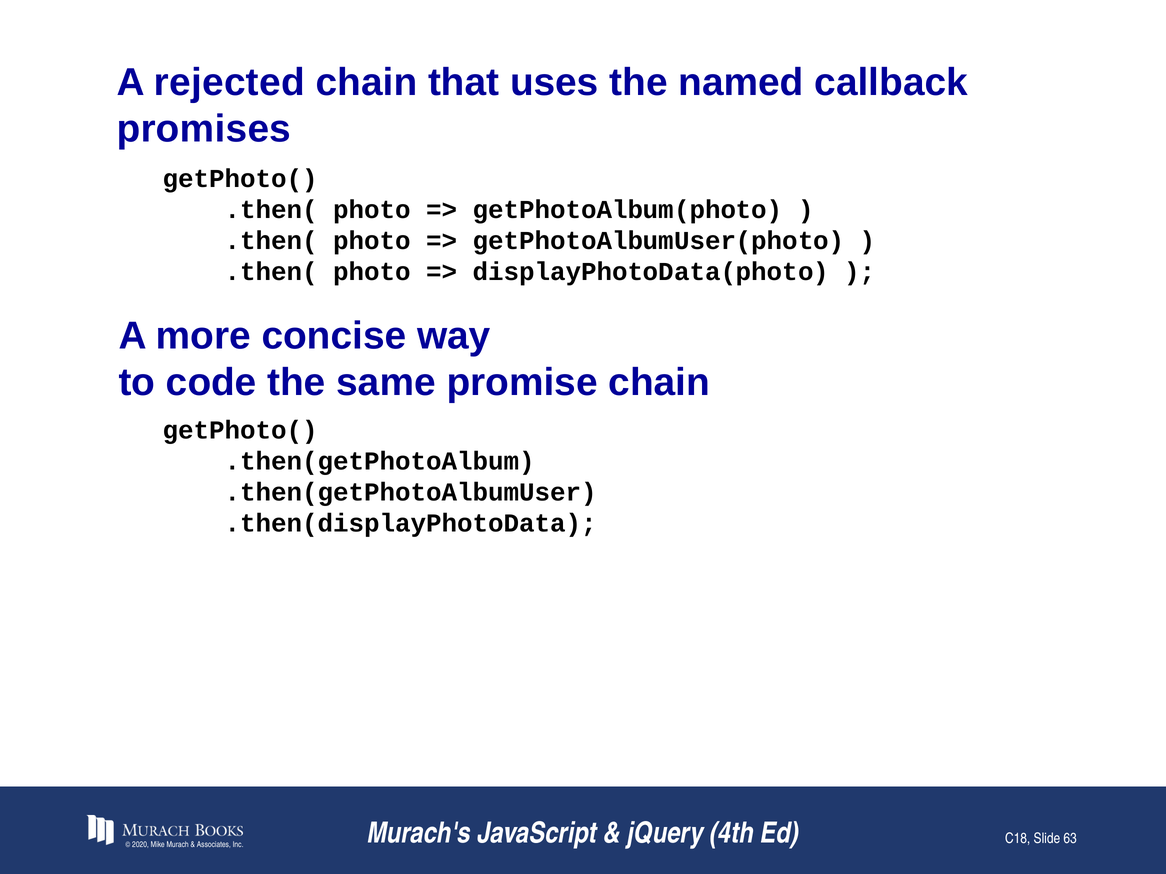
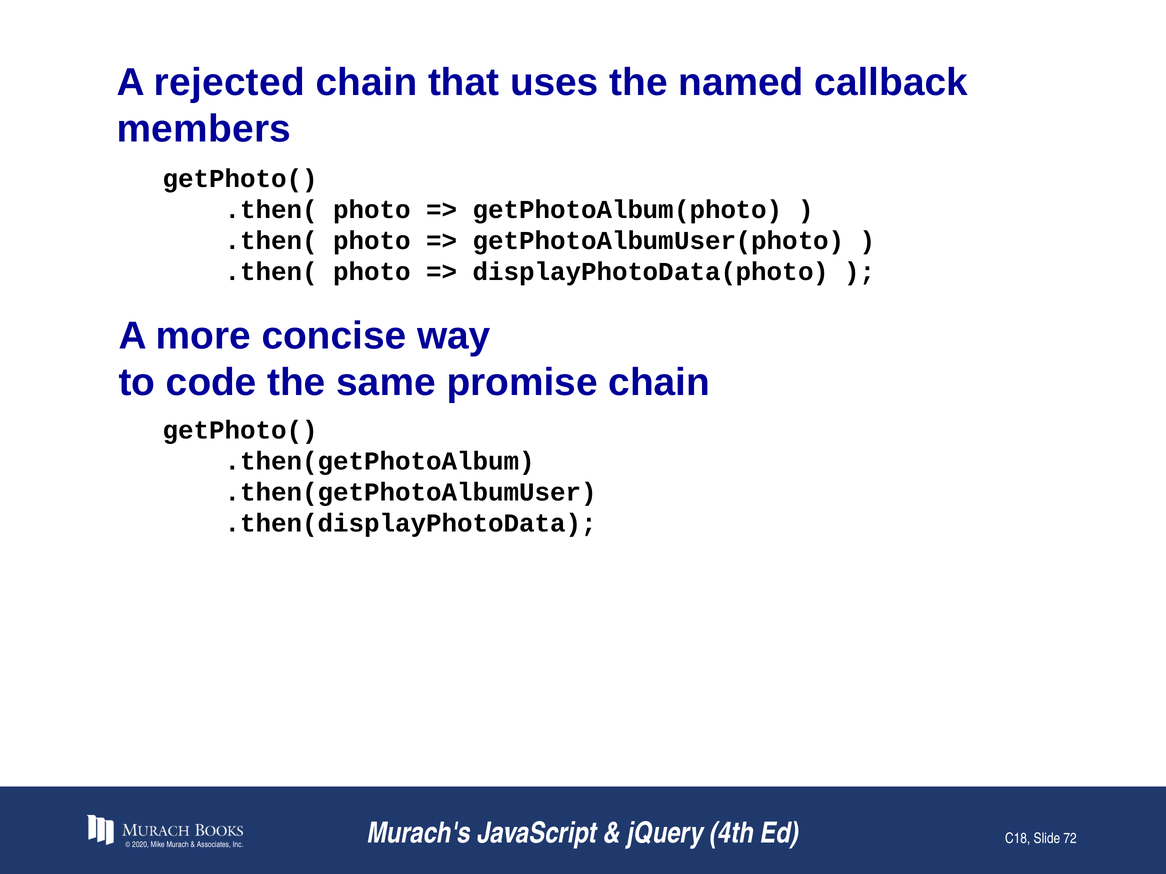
promises: promises -> members (204, 129)
63: 63 -> 72 (1070, 839)
